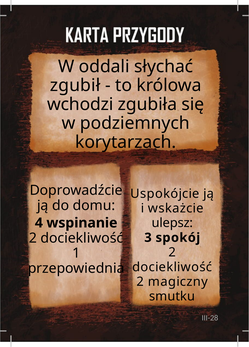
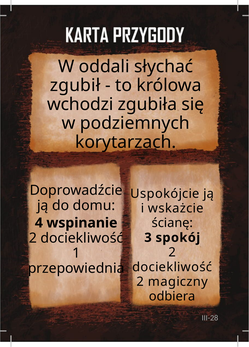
ulepsz: ulepsz -> ścianę (172, 223)
smutku: smutku -> odbiera (172, 296)
